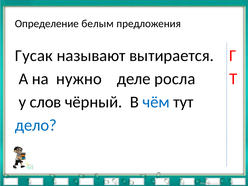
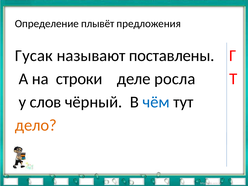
белым: белым -> плывёт (98, 24)
вытирается: вытирается -> поставлены (172, 56)
нужно: нужно -> строки (79, 79)
дело colour: blue -> orange (36, 125)
